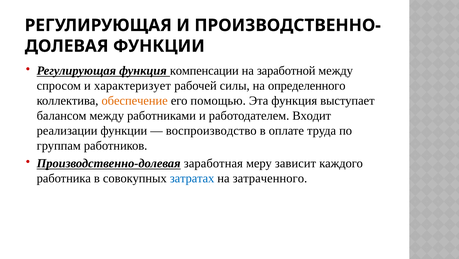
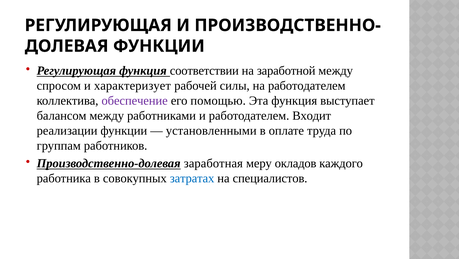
компенсации: компенсации -> соответствии (204, 71)
на определенного: определенного -> работодателем (307, 86)
обеспечение colour: orange -> purple (135, 100)
воспроизводство: воспроизводство -> установленными (211, 130)
зависит: зависит -> окладов (296, 163)
затраченного: затраченного -> специалистов (270, 178)
